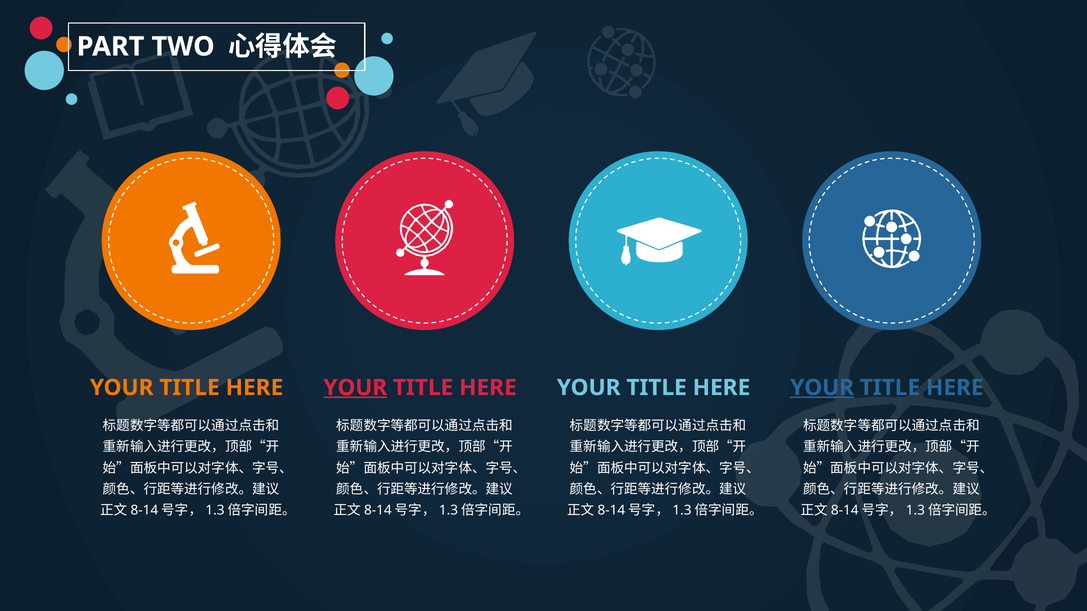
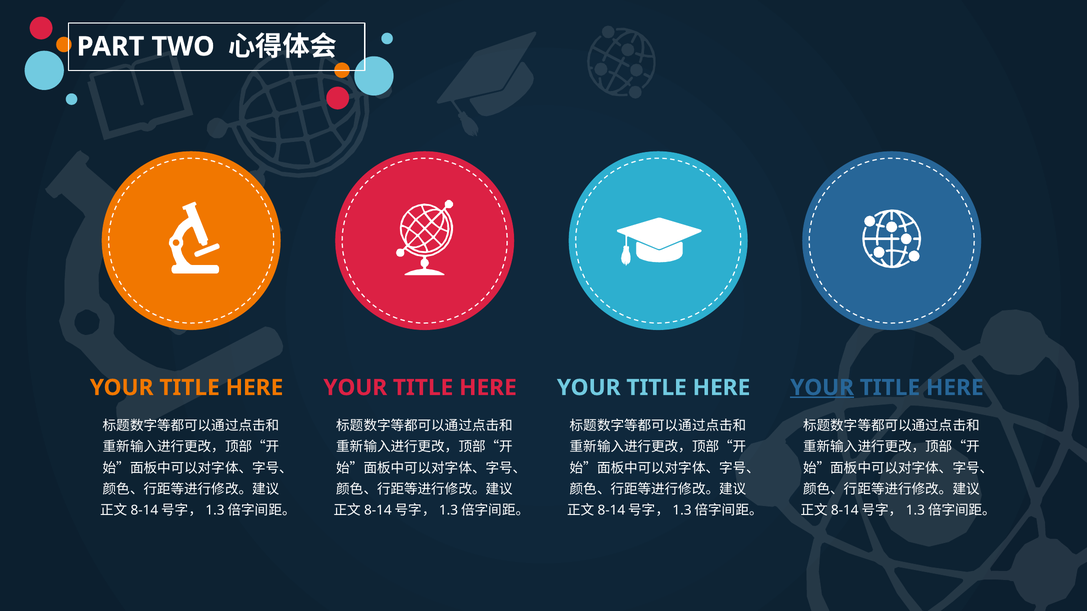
YOUR underline: present -> none (355, 388)
